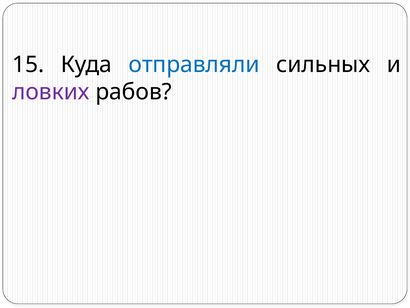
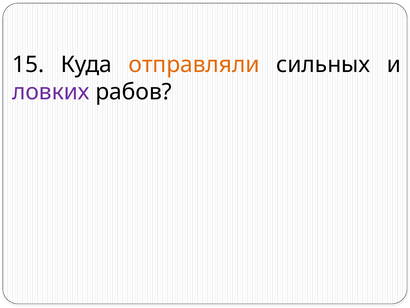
отправляли colour: blue -> orange (194, 64)
